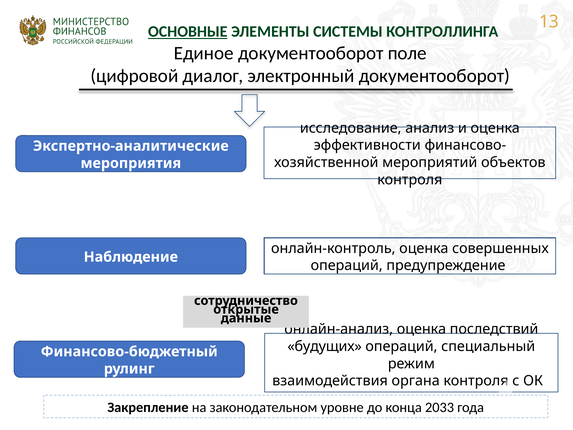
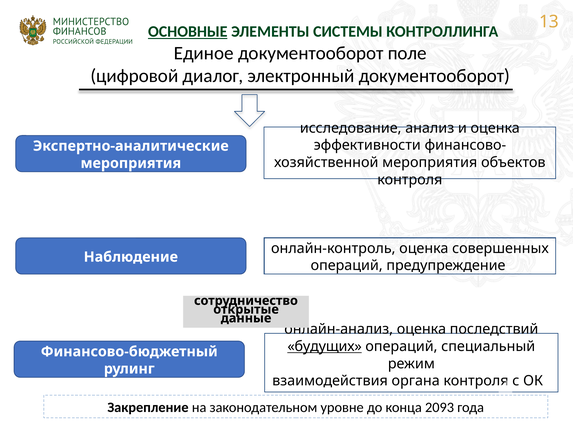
мероприятий: мероприятий -> мероприятия (430, 162)
будущих underline: none -> present (325, 346)
2033: 2033 -> 2093 (440, 407)
